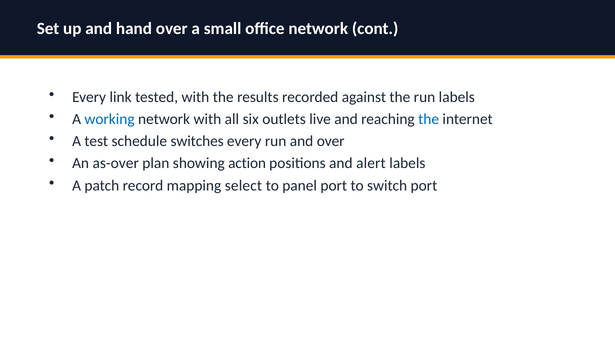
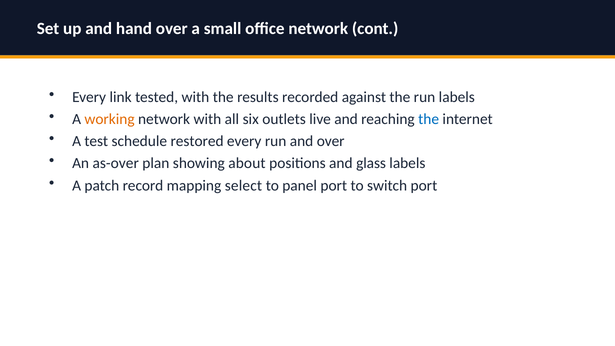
working colour: blue -> orange (110, 119)
switches: switches -> restored (197, 141)
action: action -> about (247, 163)
alert: alert -> glass (371, 163)
